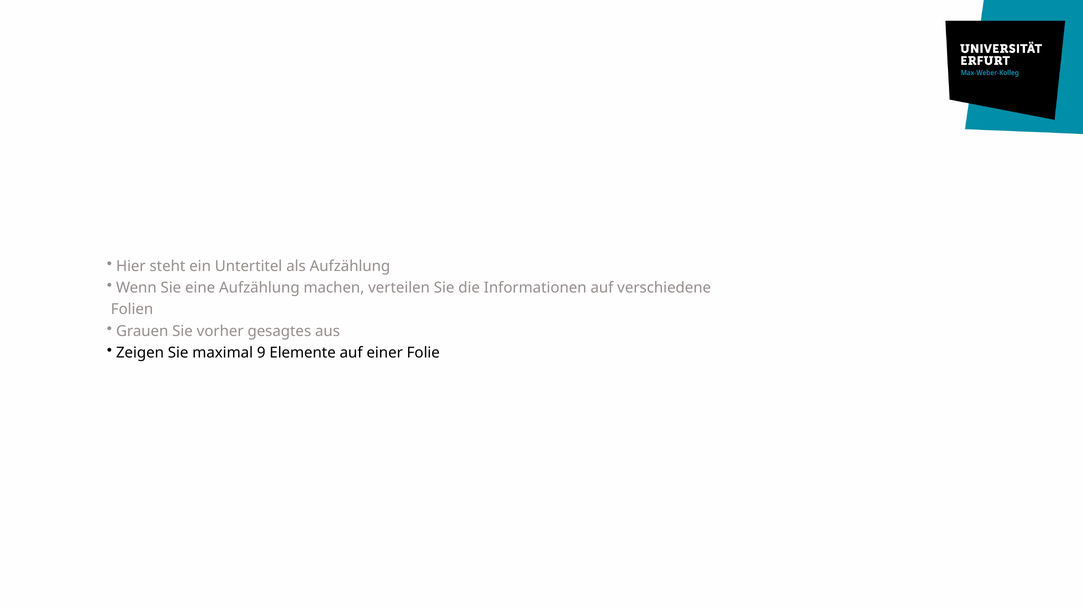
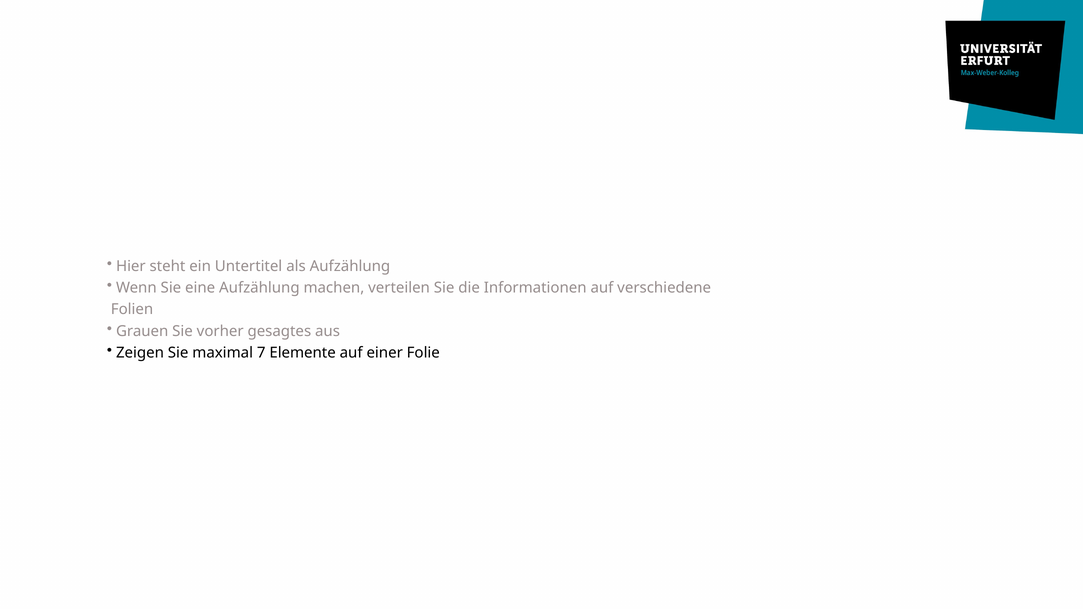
9: 9 -> 7 (261, 353)
